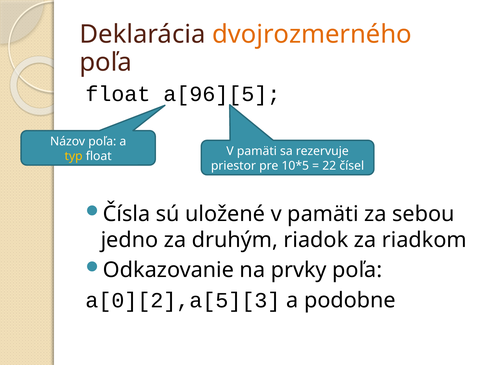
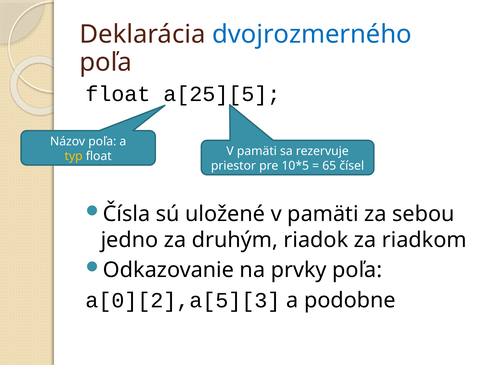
dvojrozmerného colour: orange -> blue (312, 35)
a[96][5: a[96][5 -> a[25][5 (222, 94)
22: 22 -> 65 (329, 166)
